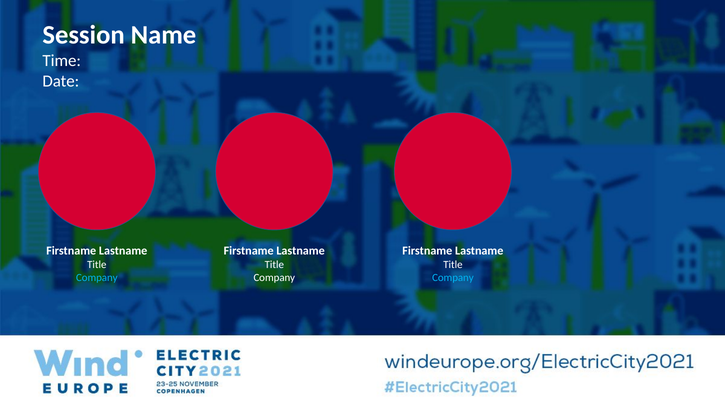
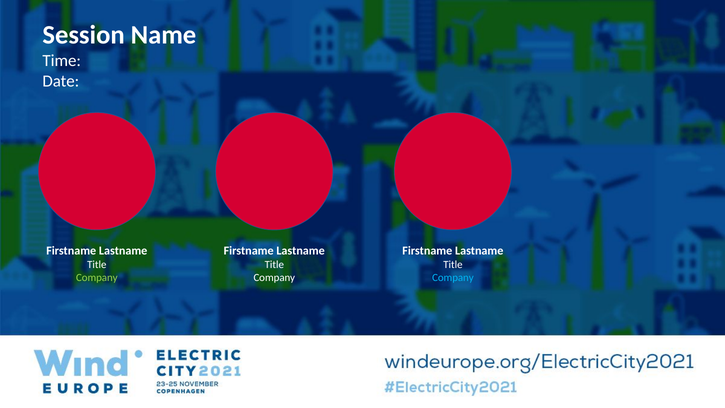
Company colour: light blue -> light green (97, 278)
